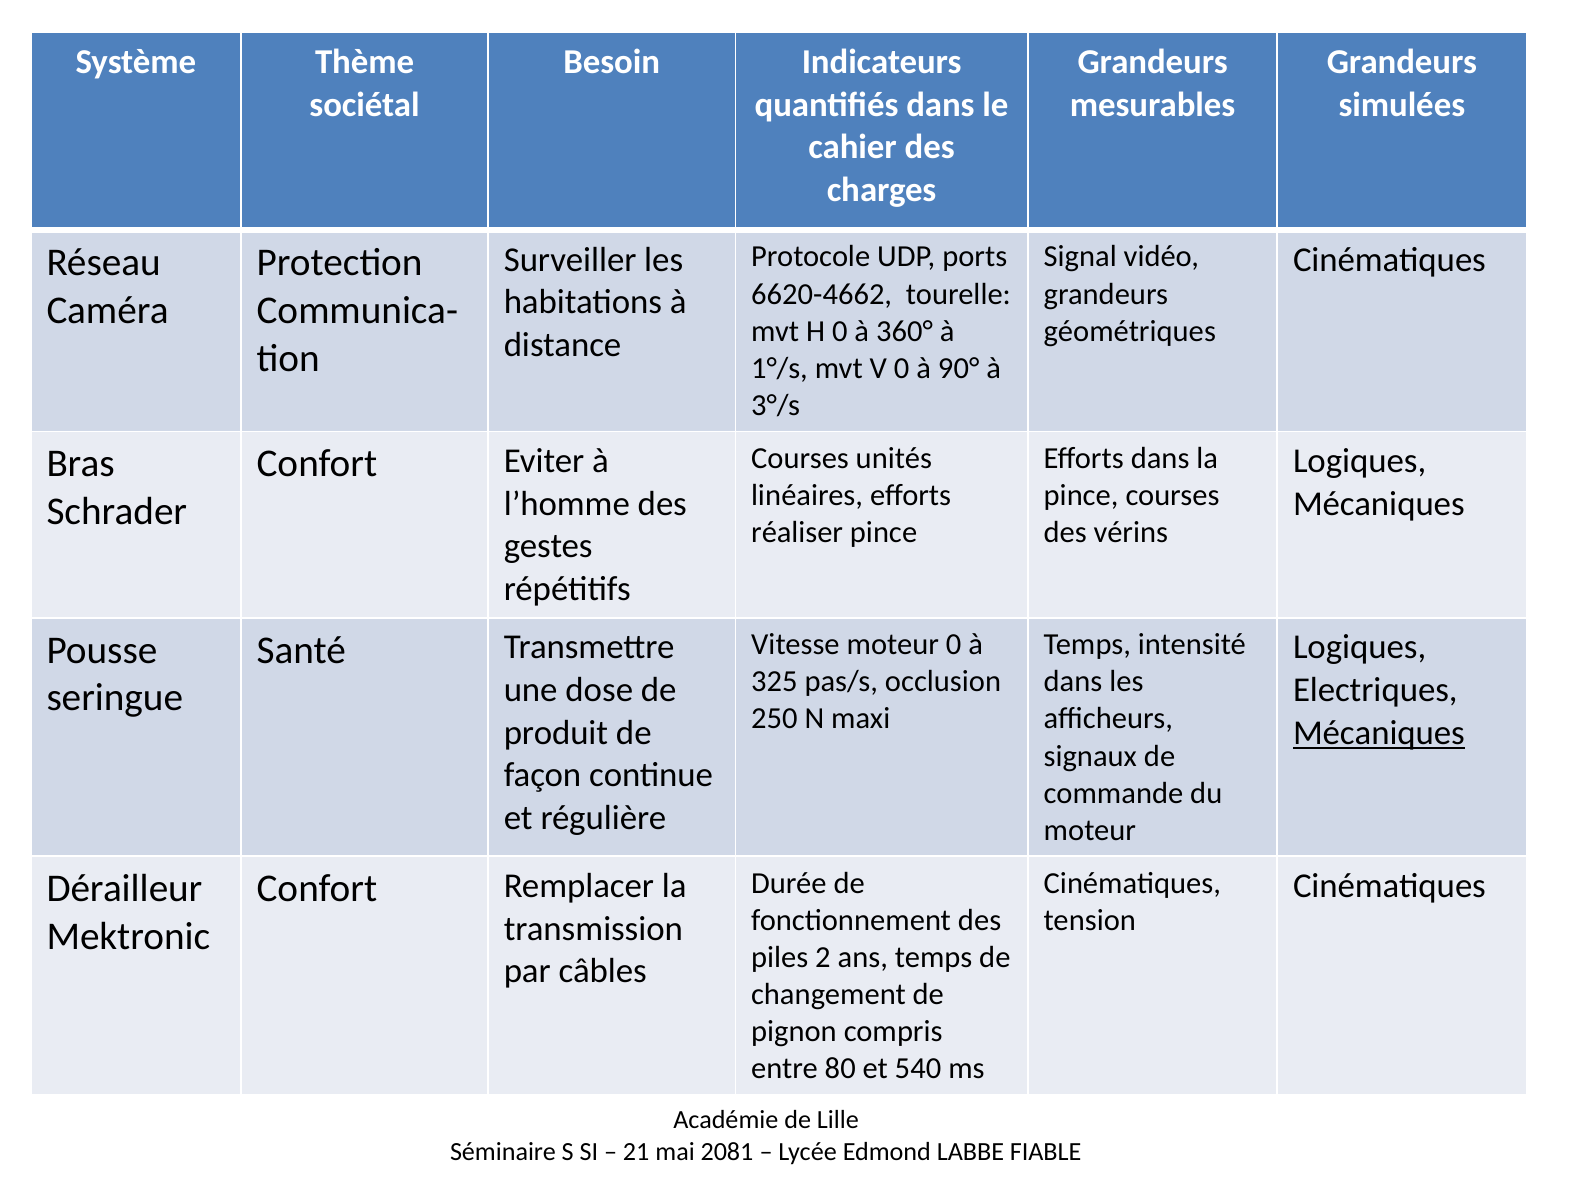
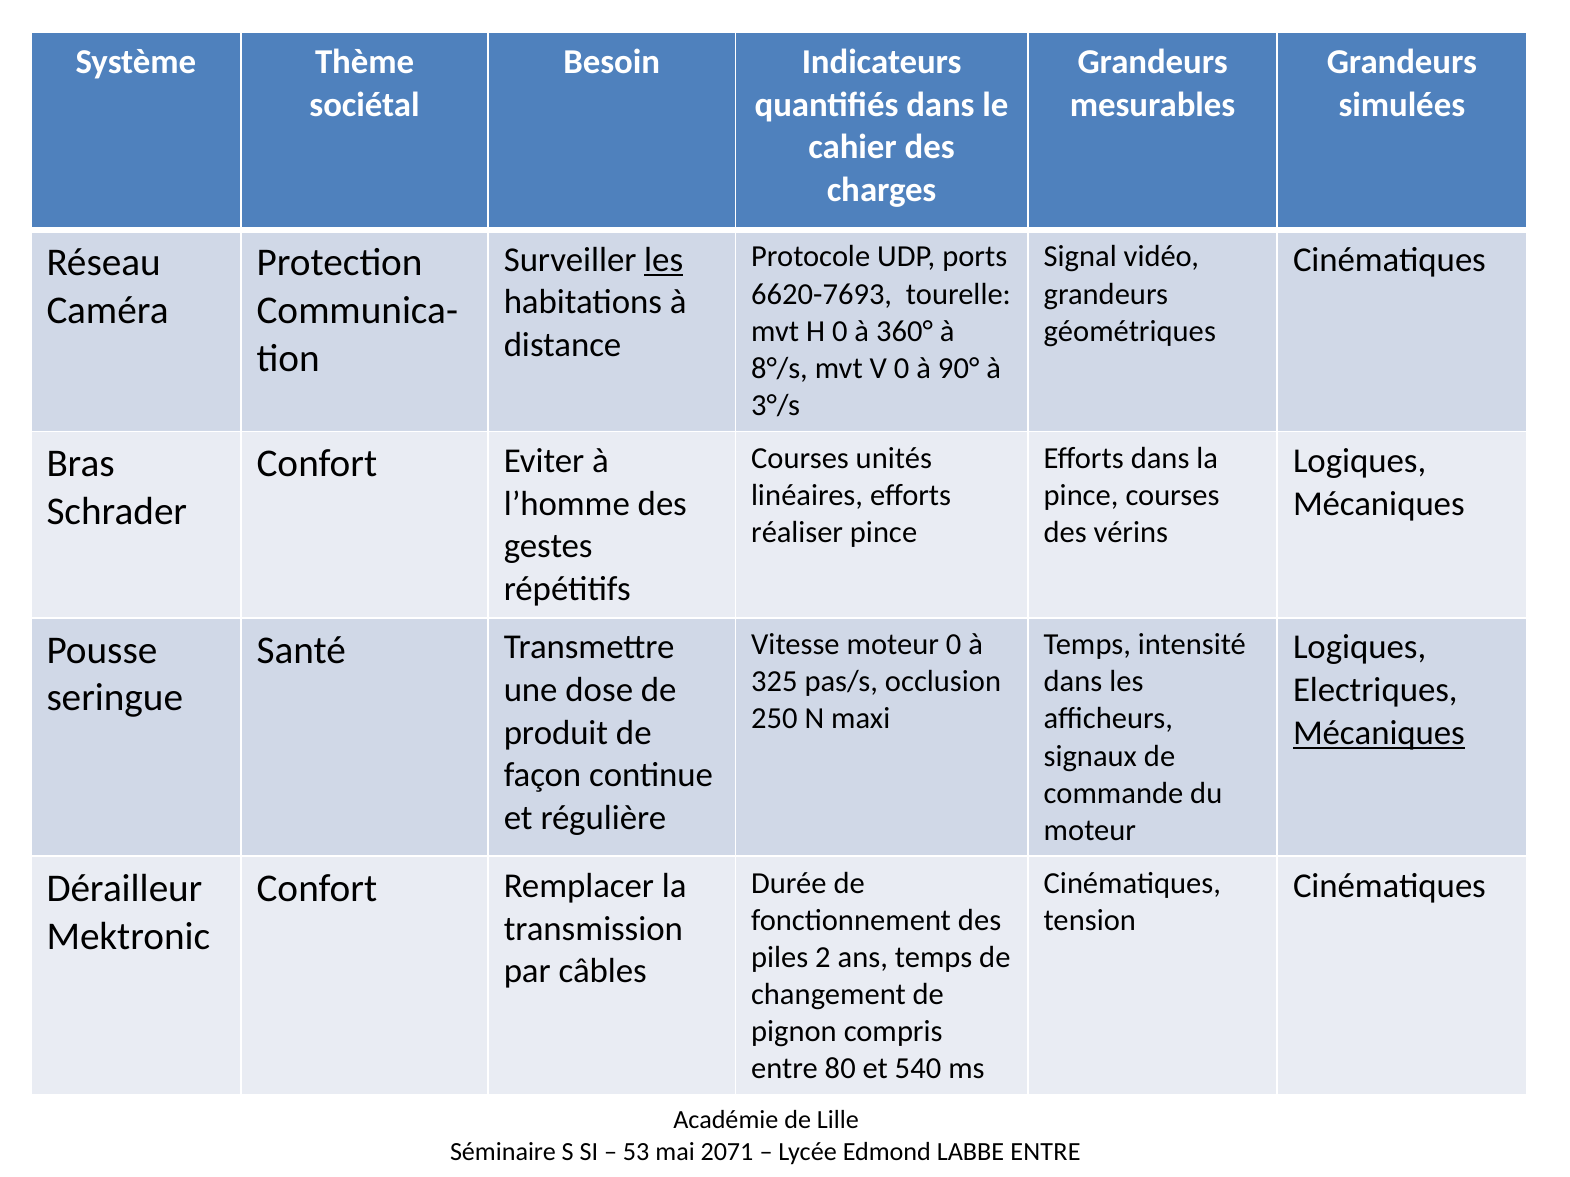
les underline: none -> present (664, 260)
6620-4662: 6620-4662 -> 6620-7693 (822, 294)
1°/s: 1°/s -> 8°/s (780, 368)
21: 21 -> 53 (636, 1152)
2081: 2081 -> 2071 (727, 1152)
LABBE FIABLE: FIABLE -> ENTRE (1045, 1152)
